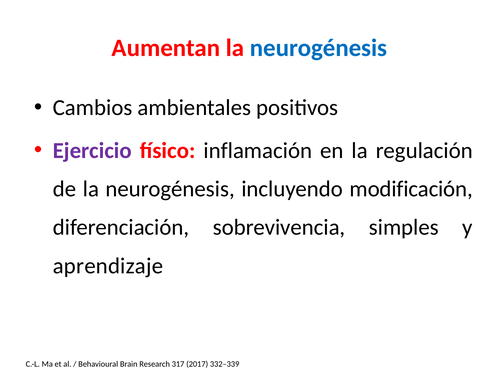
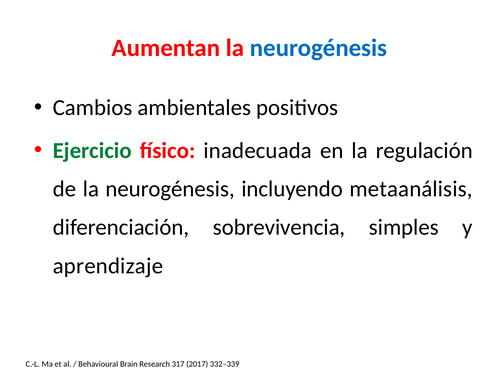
Ejercicio colour: purple -> green (92, 151)
inflamación: inflamación -> inadecuada (258, 151)
modificación: modificación -> metaanálisis (411, 189)
